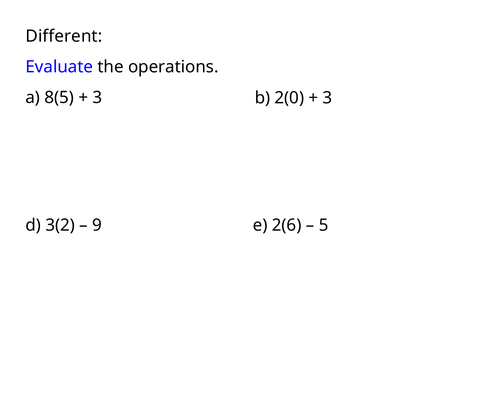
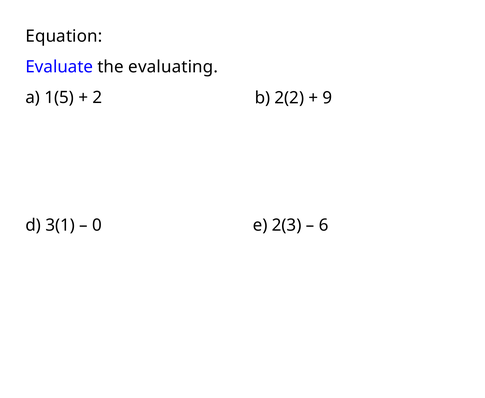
Different: Different -> Equation (64, 36)
operations: operations -> evaluating (173, 67)
8(5: 8(5 -> 1(5 (59, 97)
3: 3 -> 2 (97, 97)
2(0: 2(0 -> 2(2 (289, 98)
3: 3 -> 9 (327, 98)
3(2: 3(2 -> 3(1 (60, 225)
9: 9 -> 0 (97, 225)
2(6: 2(6 -> 2(3 (287, 225)
5: 5 -> 6 (324, 225)
